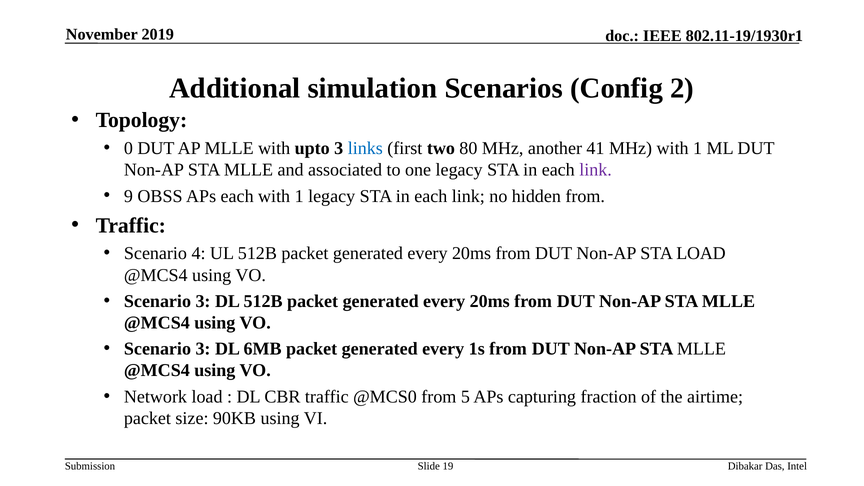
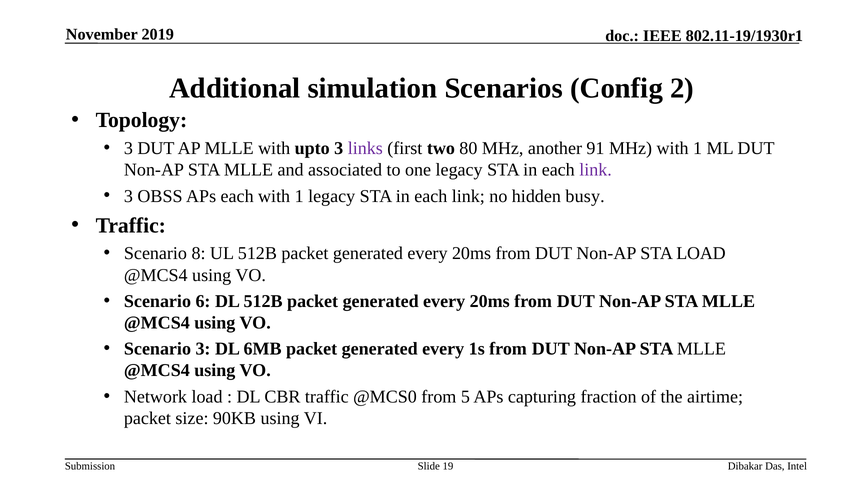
0: 0 -> 3 (128, 148)
links colour: blue -> purple (365, 148)
41: 41 -> 91 (595, 148)
9: 9 -> 3 (128, 196)
hidden from: from -> busy (585, 196)
4: 4 -> 8 (199, 253)
3: 3 -> 6 (203, 301)
